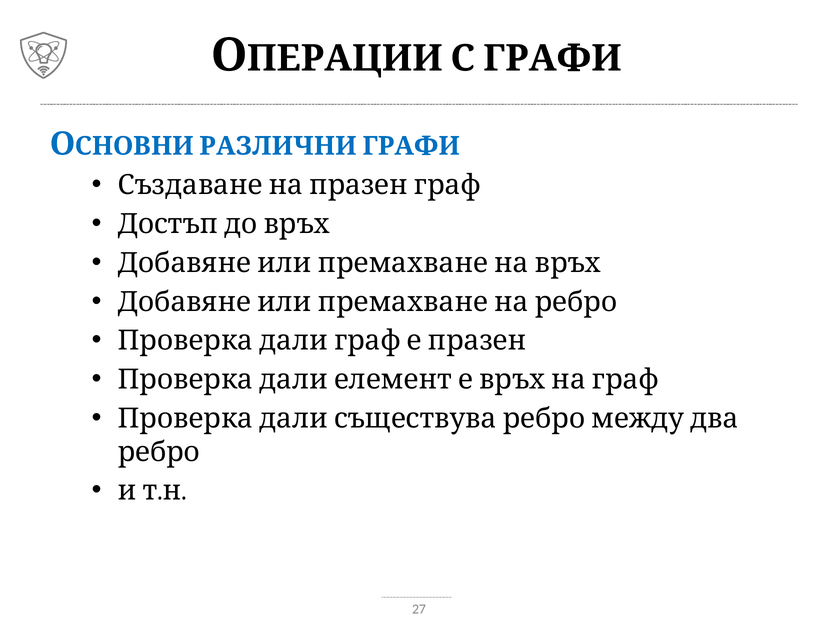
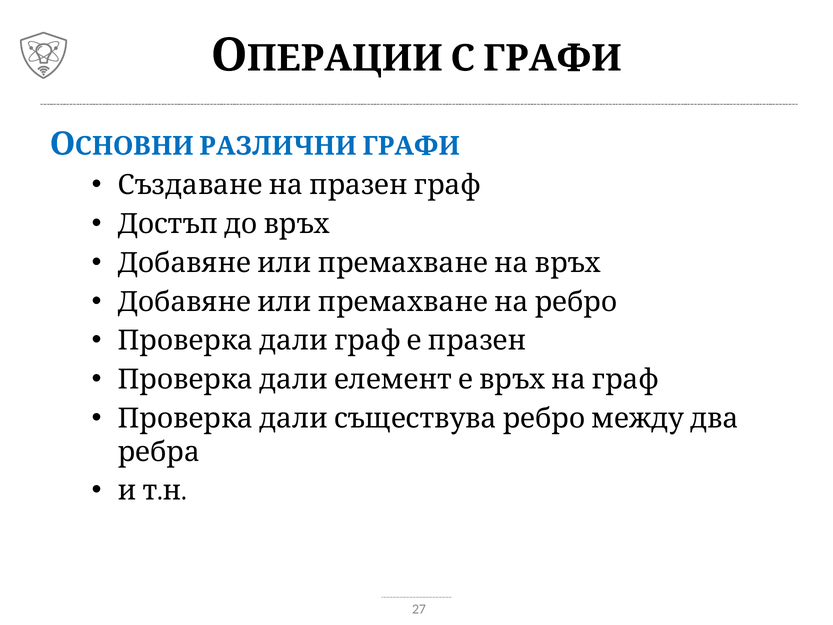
ребро: ребро -> ребра (159, 452)
